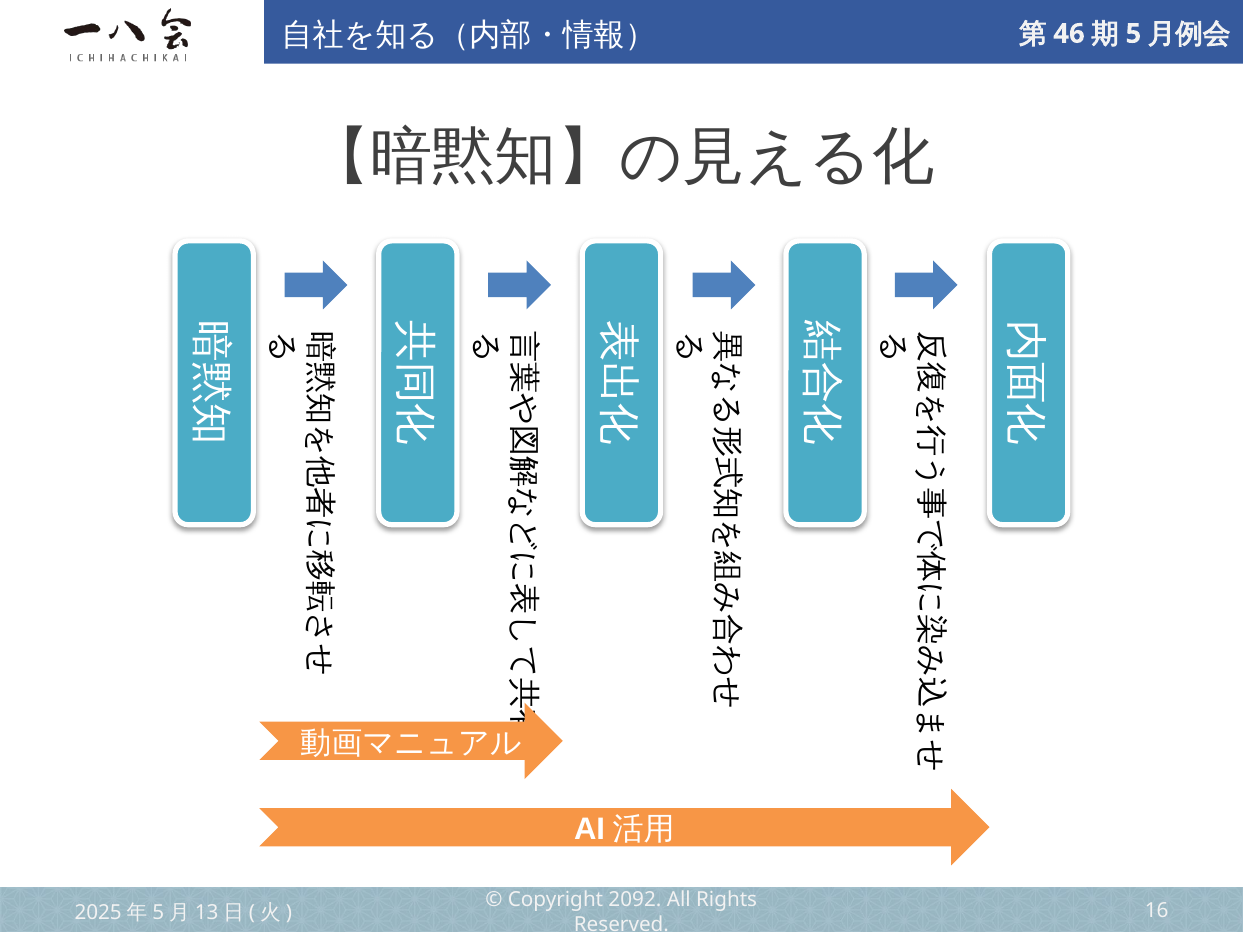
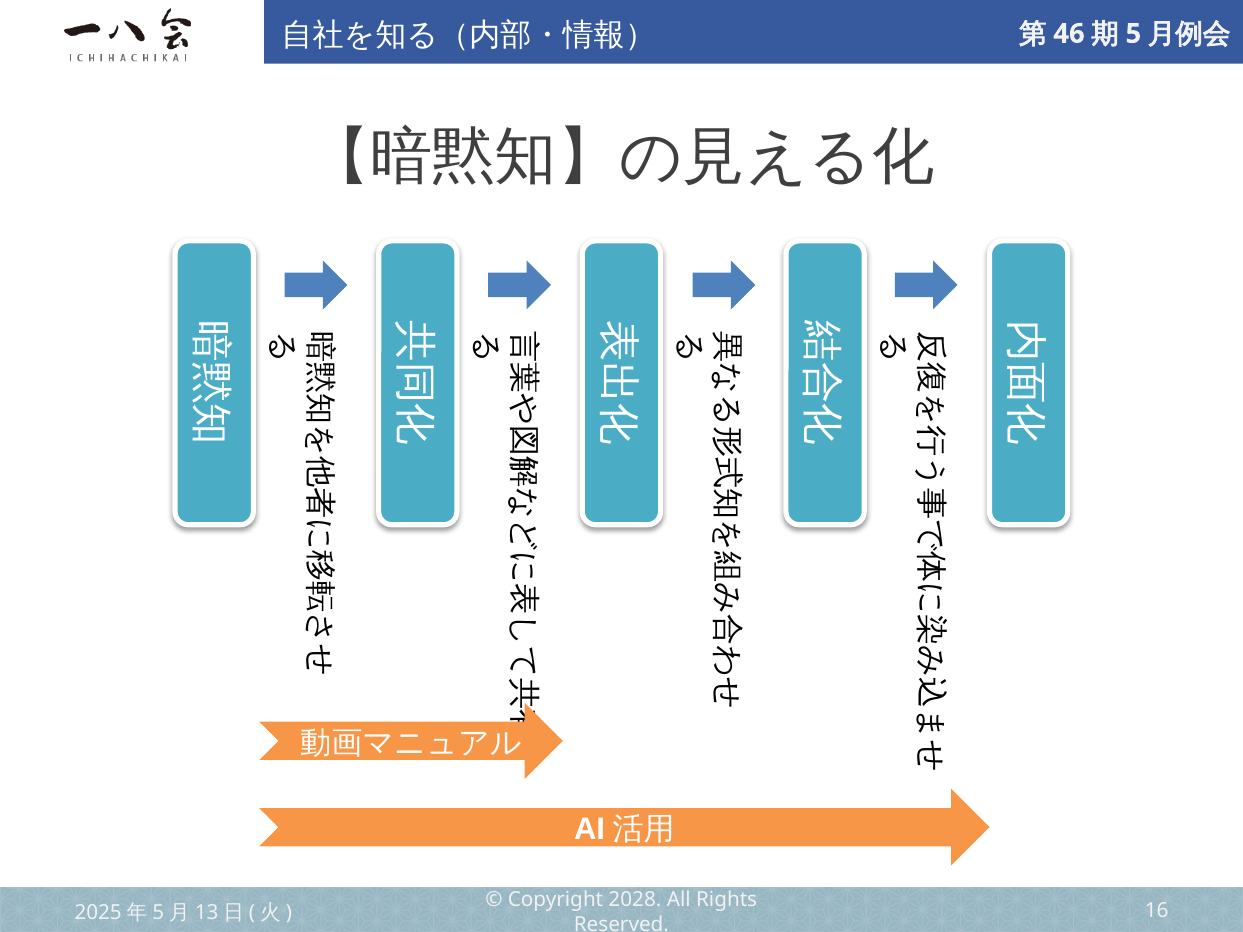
2092: 2092 -> 2028 (635, 900)
